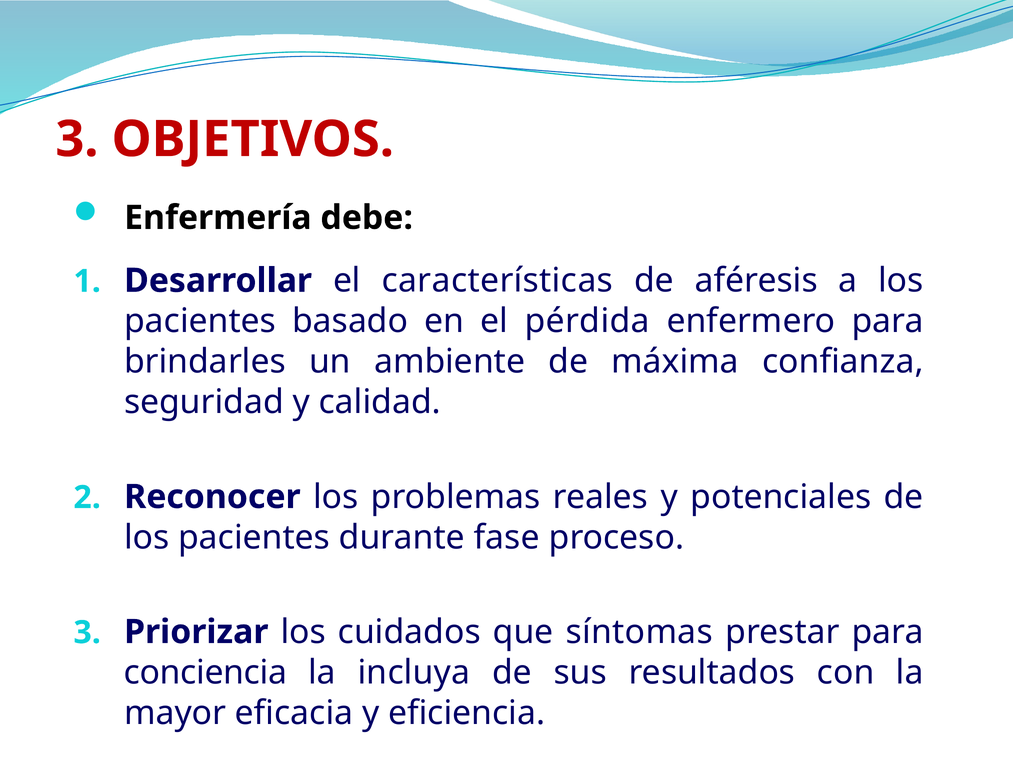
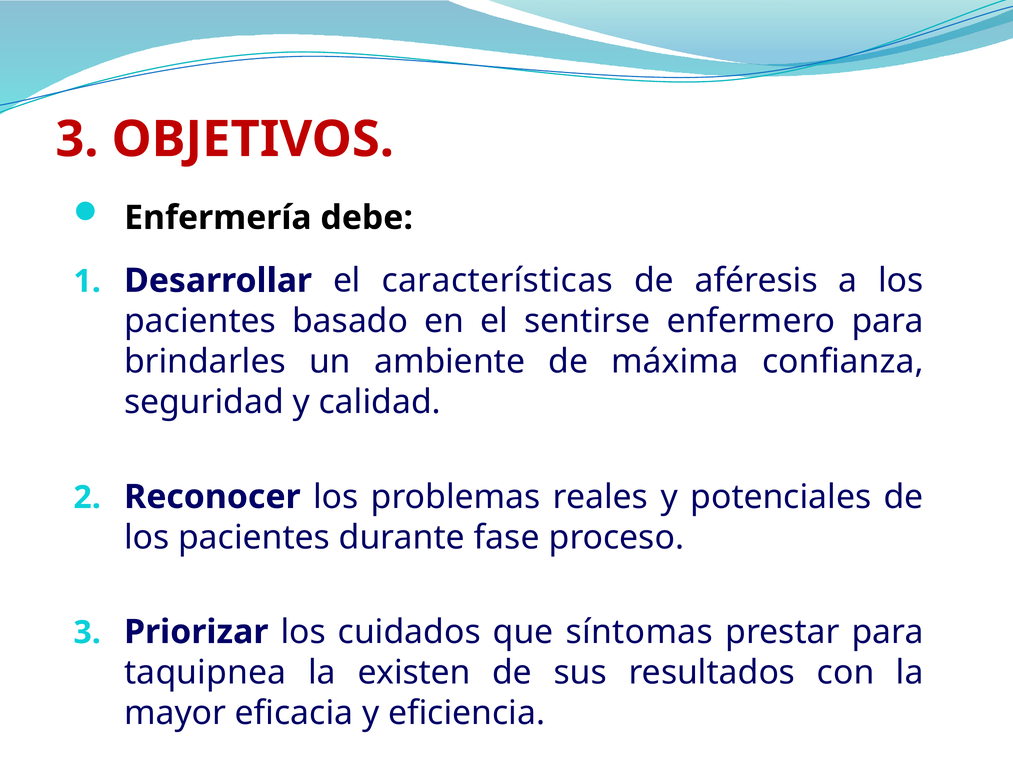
pérdida: pérdida -> sentirse (587, 321)
conciencia: conciencia -> taquipnea (205, 672)
incluya: incluya -> existen (414, 672)
